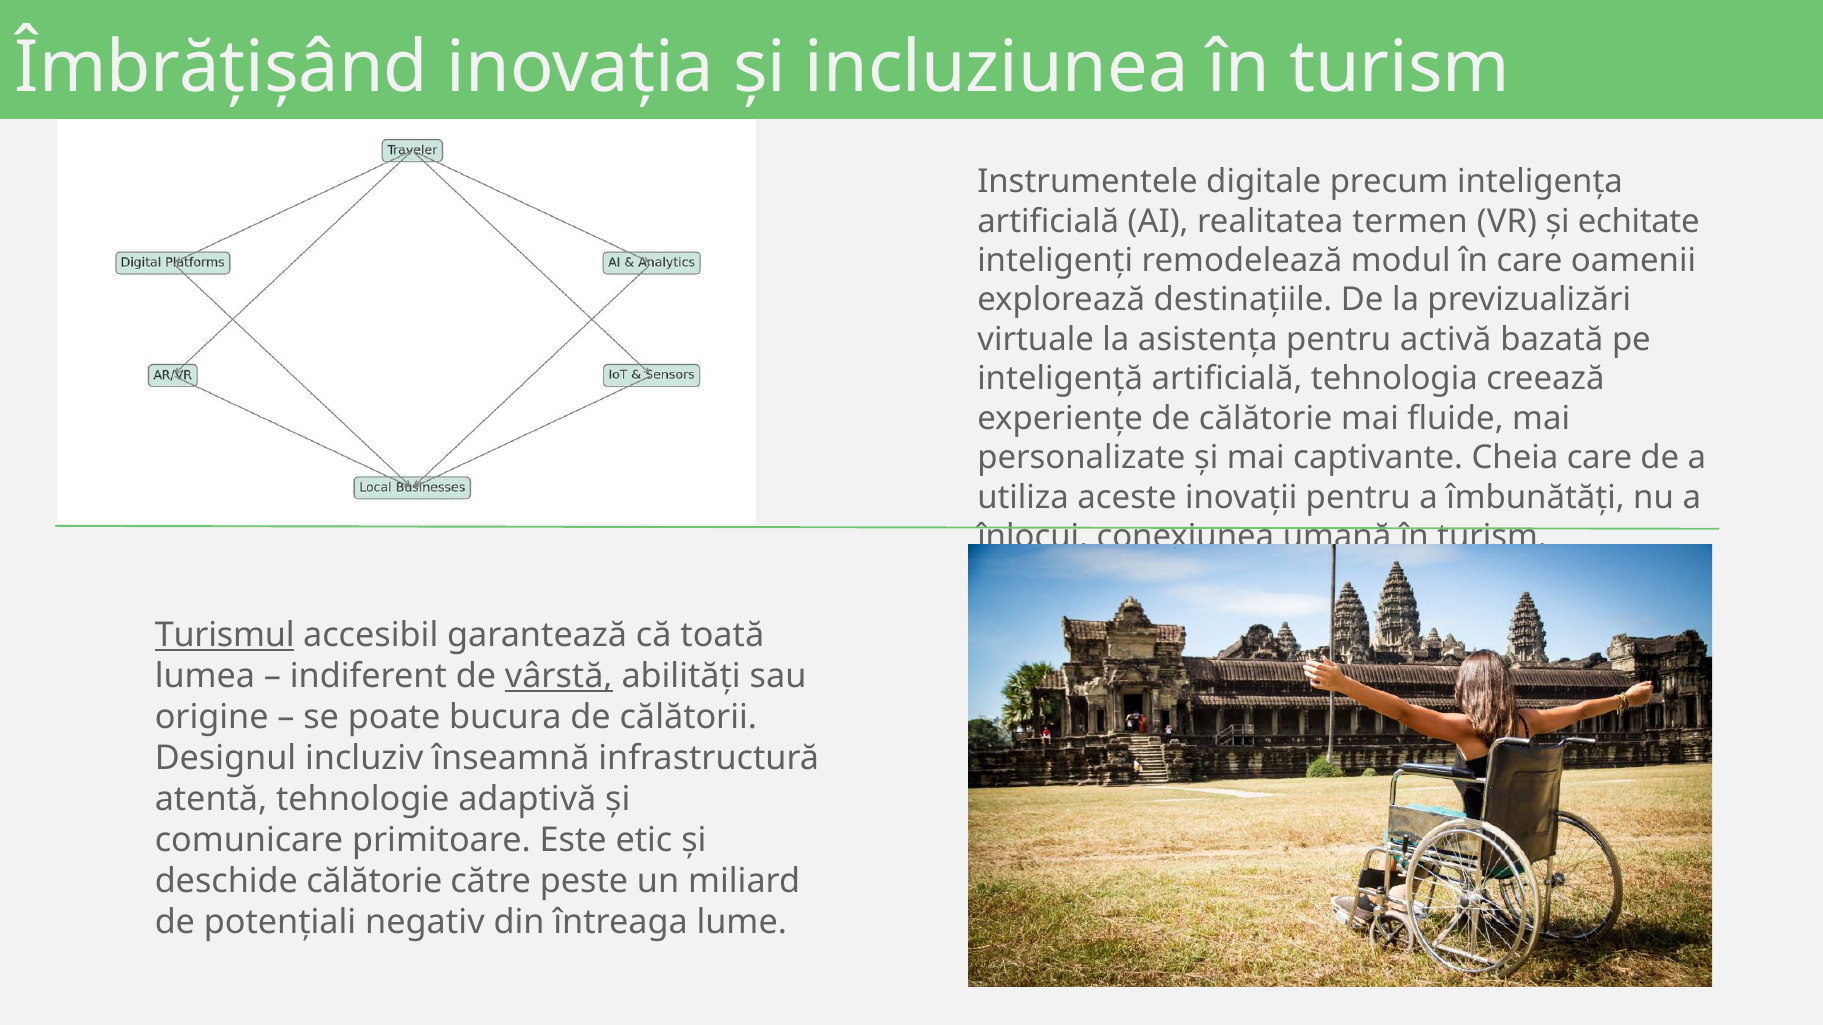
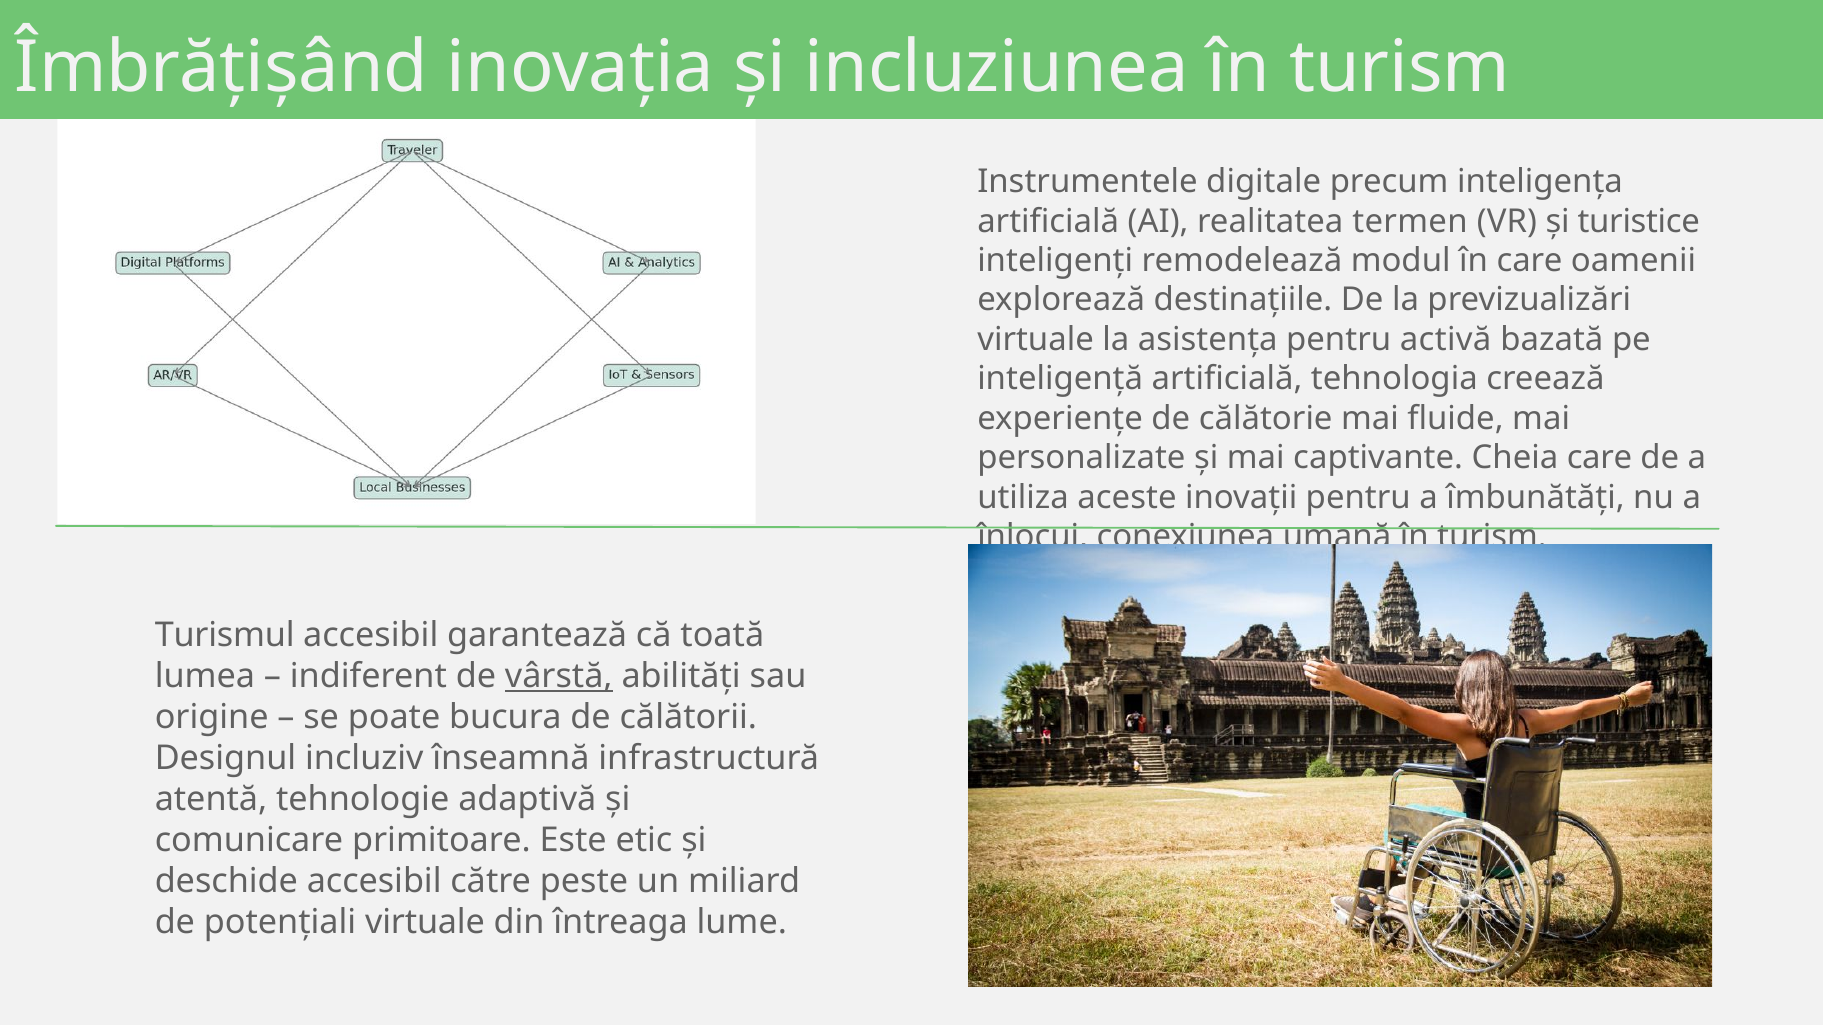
echitate: echitate -> turistice (1639, 221)
Turismul underline: present -> none (225, 636)
deschide călătorie: călătorie -> accesibil (374, 882)
potențiali negativ: negativ -> virtuale (425, 923)
